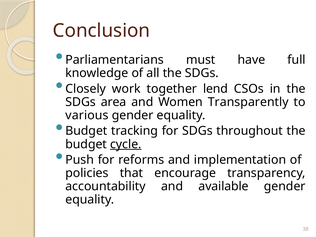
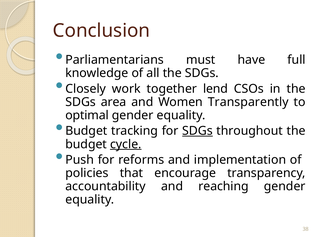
various: various -> optimal (87, 115)
SDGs underline: none -> present (197, 131)
available: available -> reaching (224, 186)
